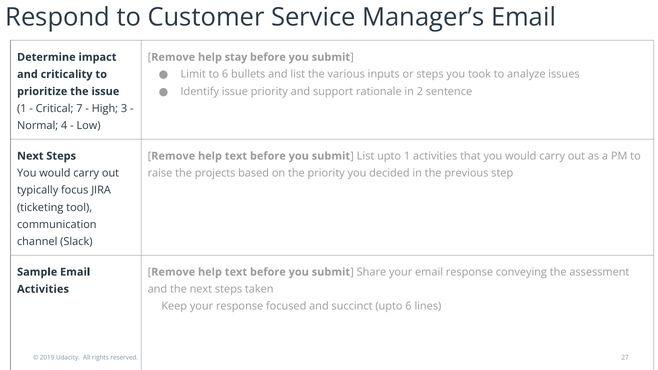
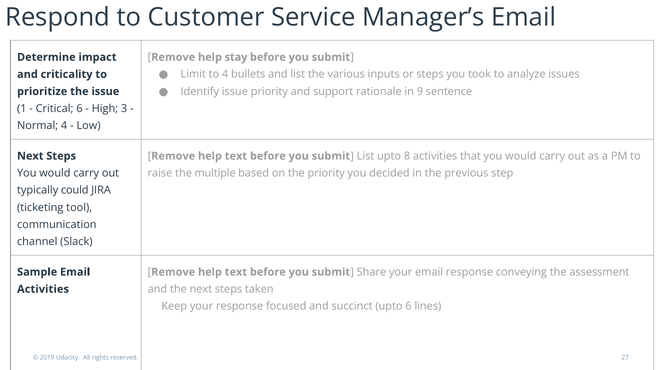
to 6: 6 -> 4 (225, 74)
2: 2 -> 9 (420, 91)
Critical 7: 7 -> 6 (79, 109)
upto 1: 1 -> 8 (407, 156)
projects: projects -> multiple (215, 173)
focus: focus -> could (75, 190)
